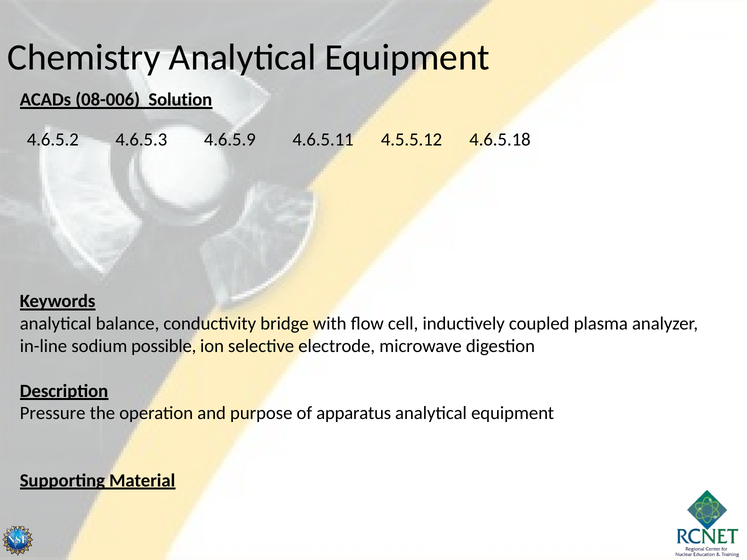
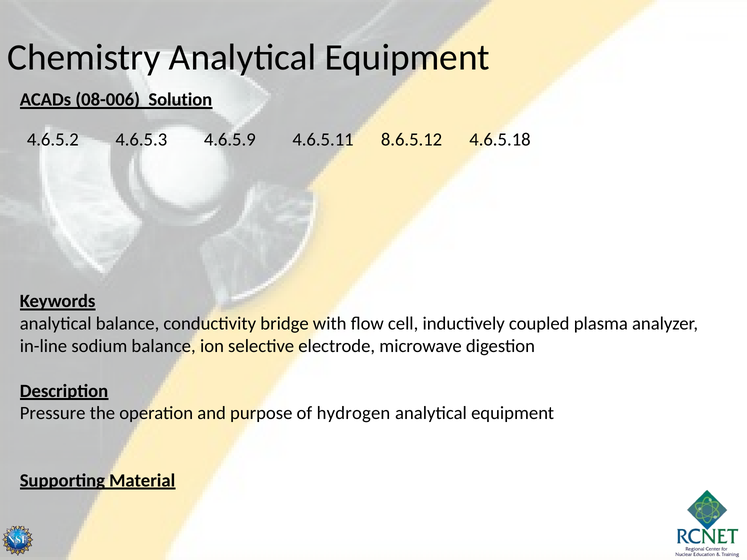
4.5.5.12: 4.5.5.12 -> 8.6.5.12 (412, 140)
sodium possible: possible -> balance (164, 346)
apparatus: apparatus -> hydrogen (353, 414)
